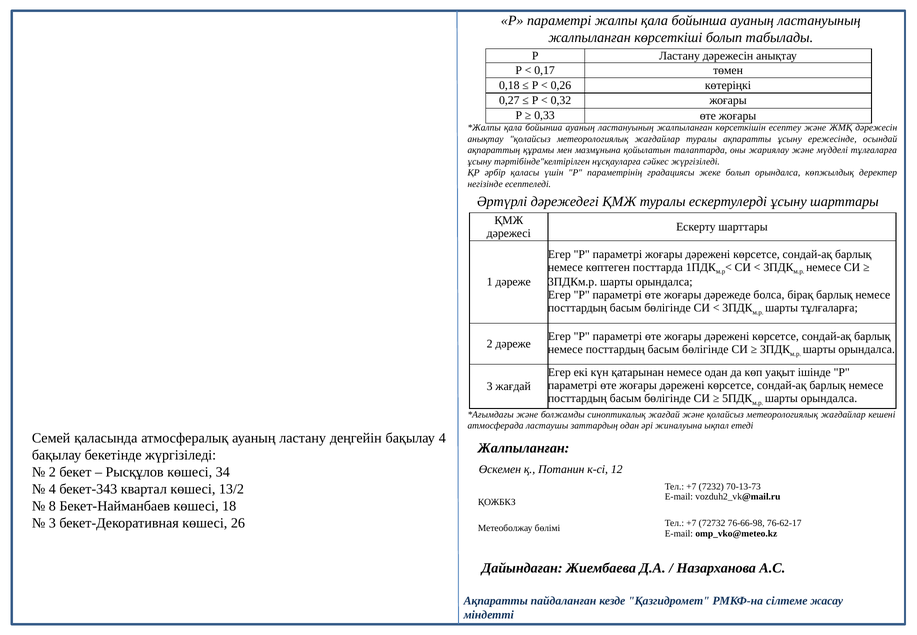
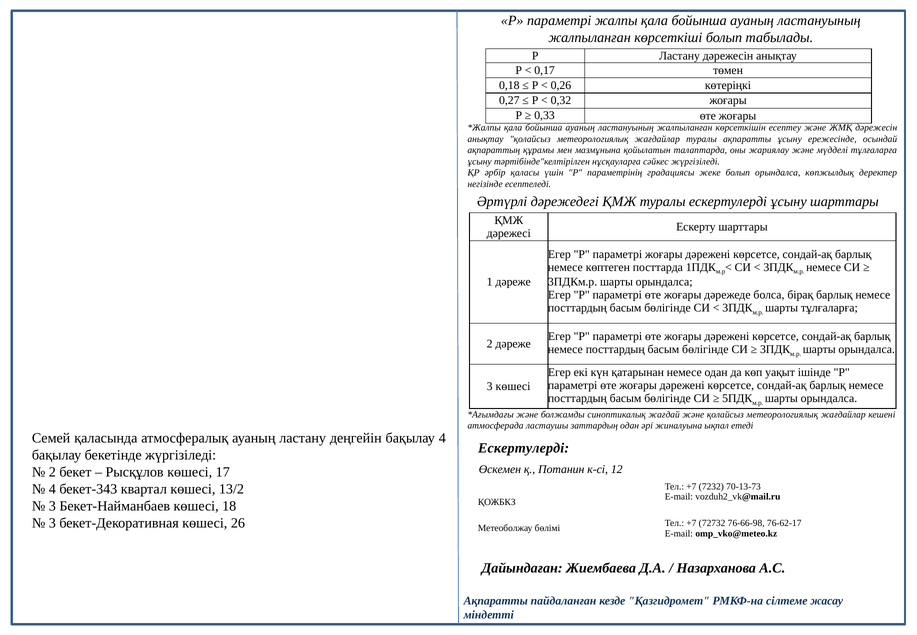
3 жағдай: жағдай -> көшесі (513, 386)
Жалпыланған: Жалпыланған -> Ескертулерді (524, 448)
34: 34 -> 17 (223, 472)
8: 8 -> 3 (52, 506)
